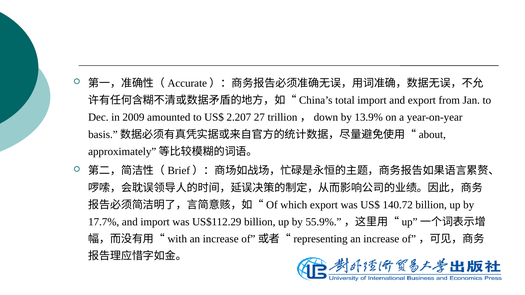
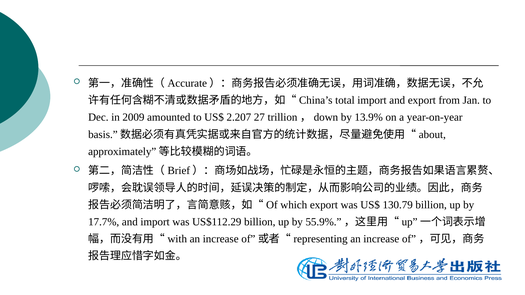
140.72: 140.72 -> 130.79 (398, 205)
